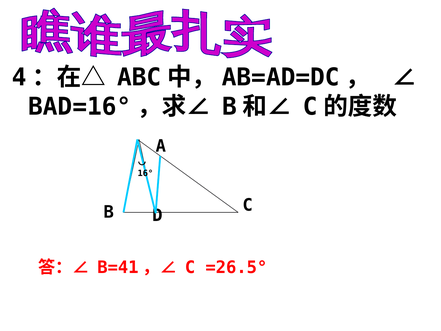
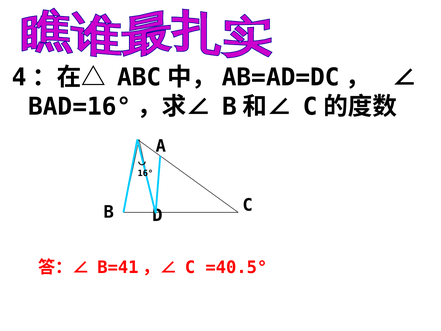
=26.5°: =26.5° -> =40.5° (236, 267)
